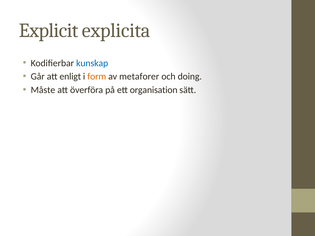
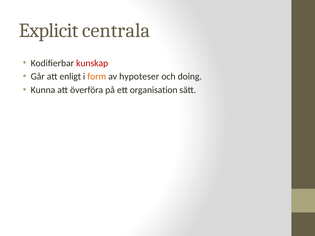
explicita: explicita -> centrala (116, 31)
kunskap colour: blue -> red (92, 63)
metaforer: metaforer -> hypoteser (139, 77)
Måste: Måste -> Kunna (43, 90)
